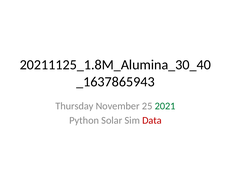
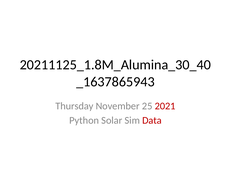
2021 colour: green -> red (165, 106)
